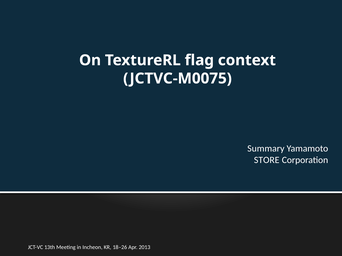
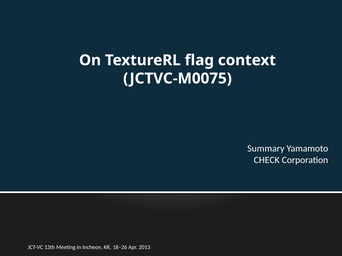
STORE: STORE -> CHECK (267, 160)
